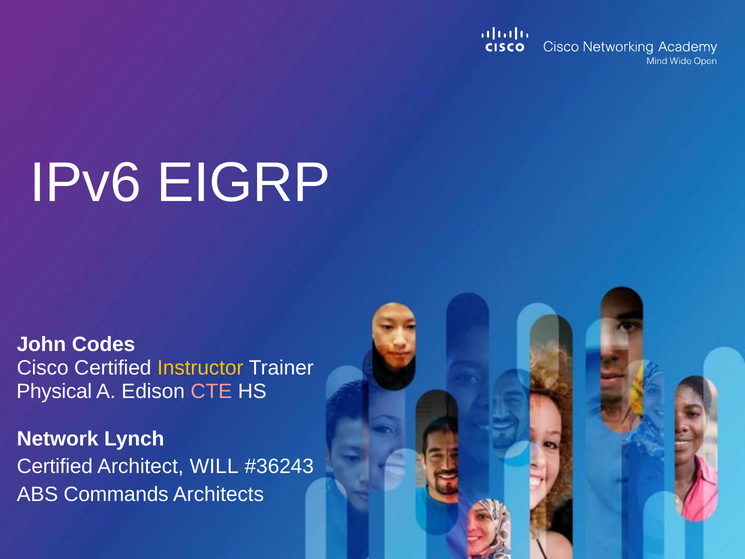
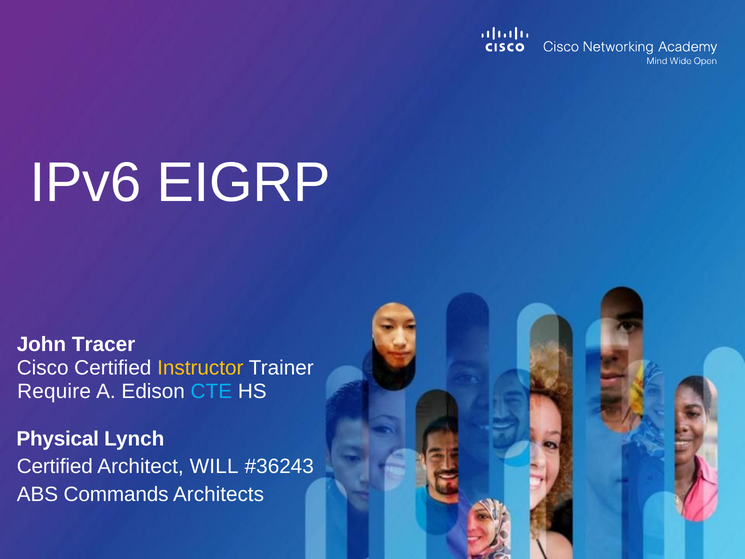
Codes: Codes -> Tracer (104, 344)
Physical: Physical -> Require (54, 391)
CTE colour: pink -> light blue (211, 391)
Network: Network -> Physical (58, 439)
